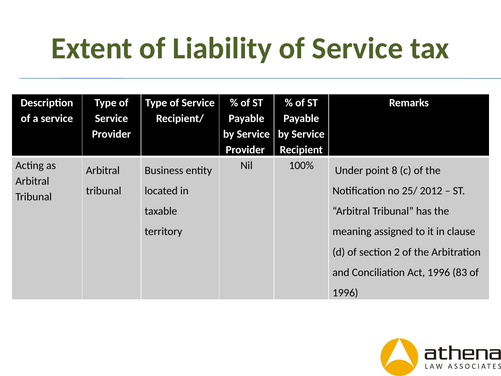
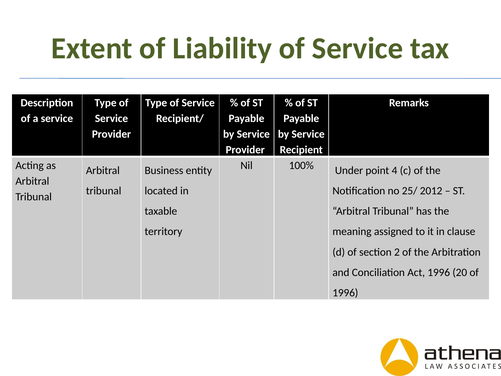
8: 8 -> 4 (395, 170)
83: 83 -> 20 (460, 272)
